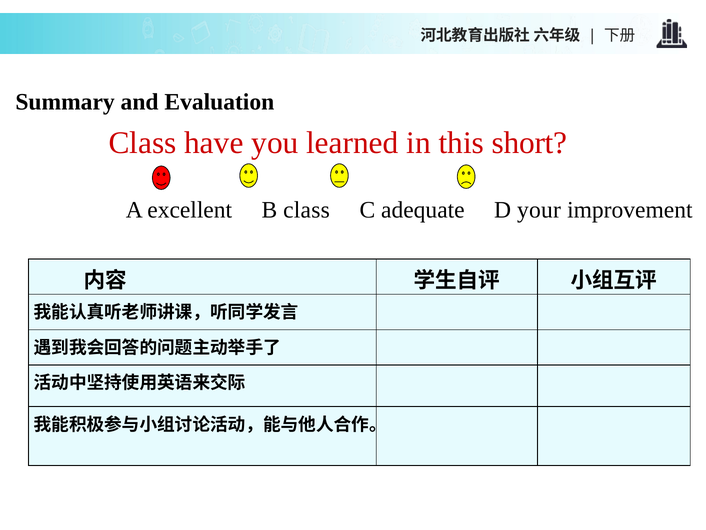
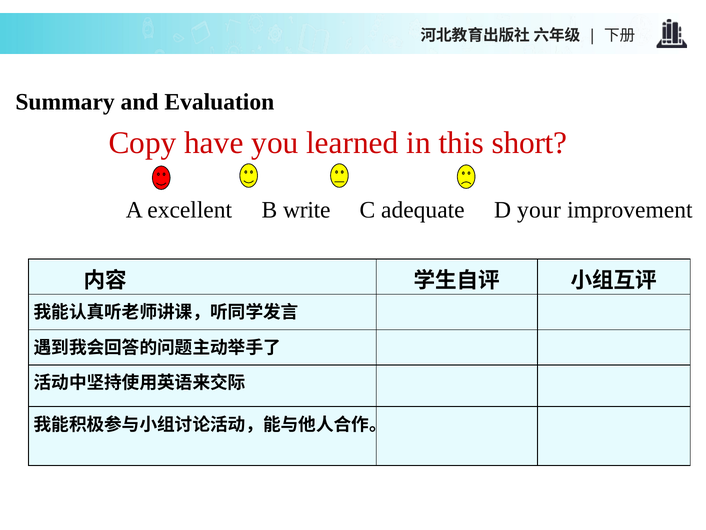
Class: Class -> Copy (142, 143)
B class: class -> write (307, 210)
